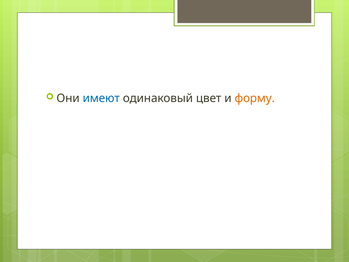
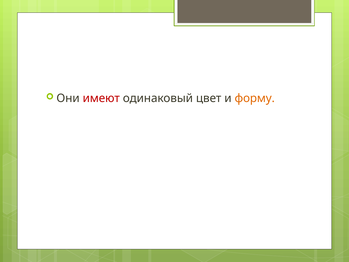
имеют colour: blue -> red (101, 98)
